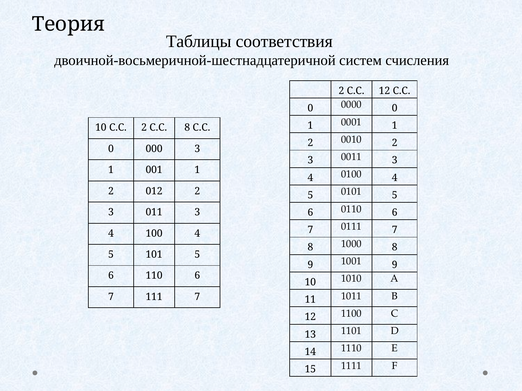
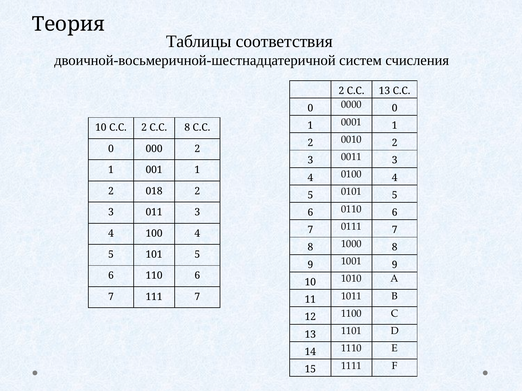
С.С 12: 12 -> 13 (384, 91)
000 3: 3 -> 2 (197, 149)
012: 012 -> 018 (154, 191)
